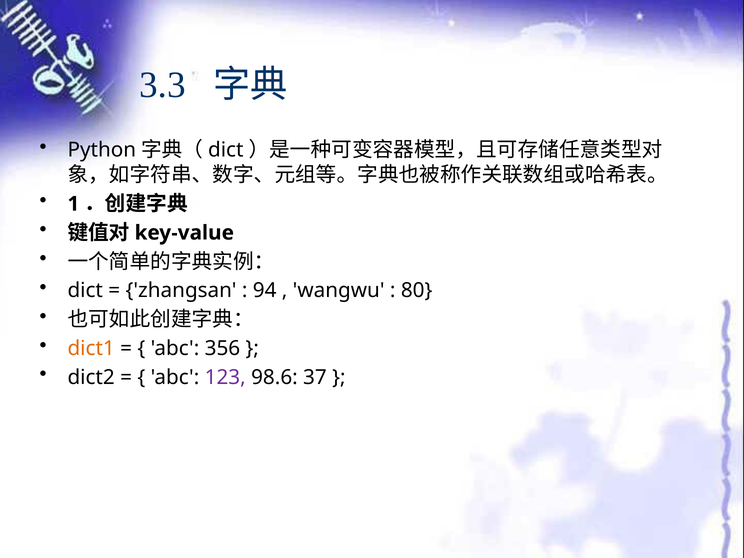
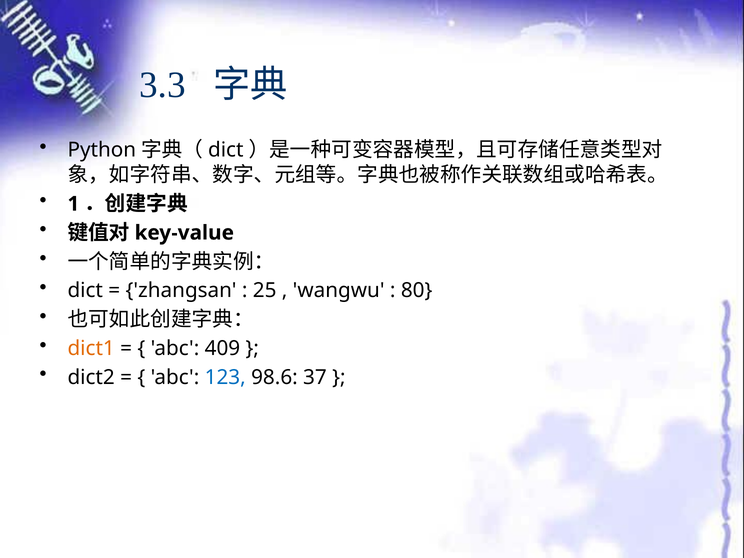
94: 94 -> 25 (265, 291)
356: 356 -> 409 (222, 349)
123 colour: purple -> blue (225, 377)
